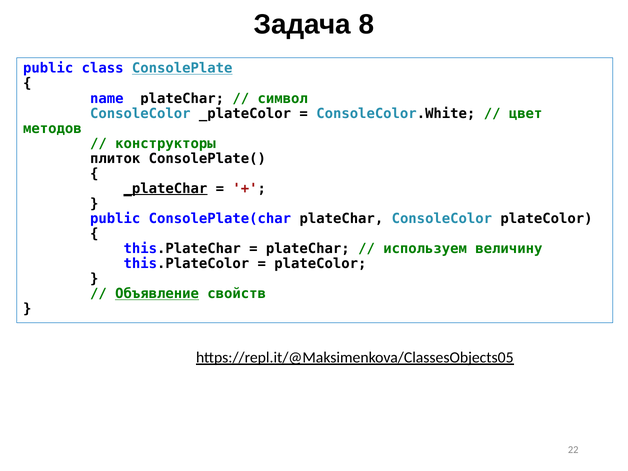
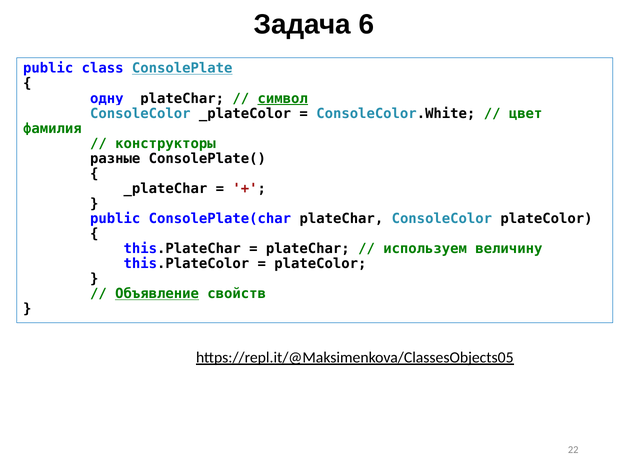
8: 8 -> 6 (367, 25)
name: name -> одну (107, 98)
символ underline: none -> present (283, 98)
методов: методов -> фамилия (52, 128)
плиток: плиток -> разные (115, 159)
_plateChar underline: present -> none (165, 189)
